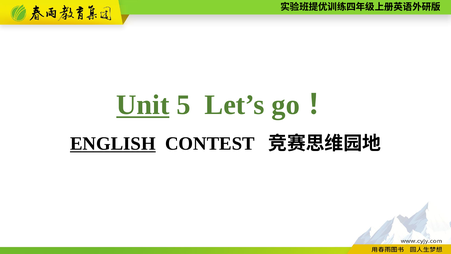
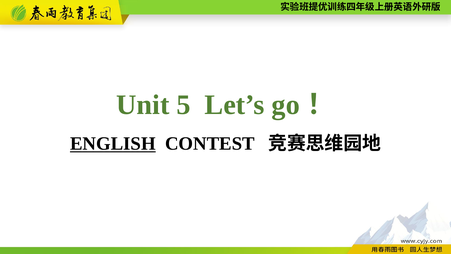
Unit underline: present -> none (143, 105)
